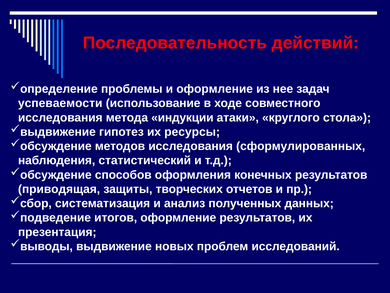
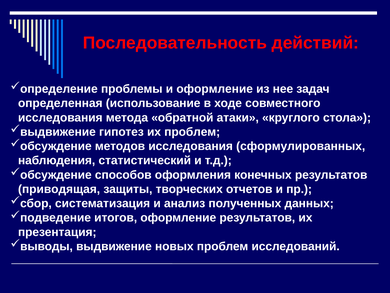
успеваемости: успеваемости -> определенная (60, 103)
индукции: индукции -> обратной (182, 117)
их ресурсы: ресурсы -> проблем (192, 132)
